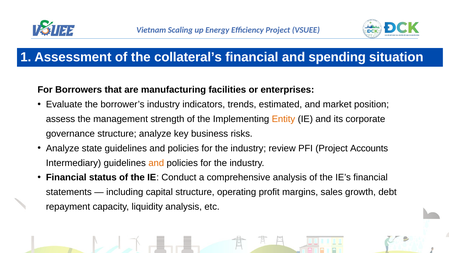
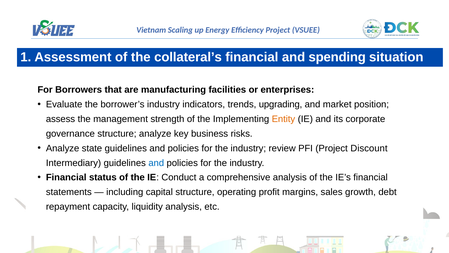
estimated: estimated -> upgrading (281, 104)
Accounts: Accounts -> Discount (369, 148)
and colour: orange -> blue (156, 163)
